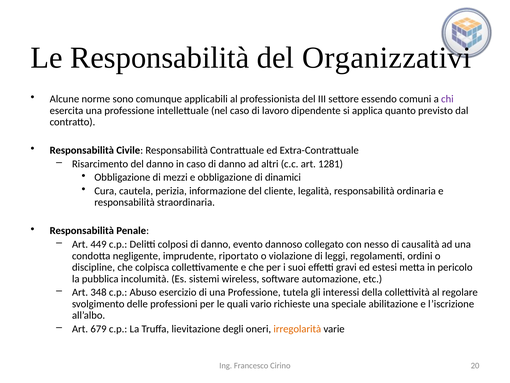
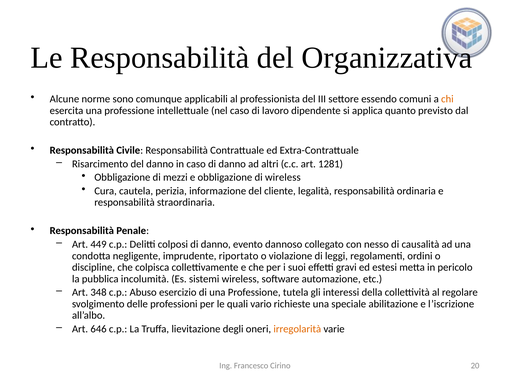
Organizzativi: Organizzativi -> Organizzativa (387, 58)
chi colour: purple -> orange (447, 99)
di dinamici: dinamici -> wireless (283, 177)
679: 679 -> 646 (99, 328)
